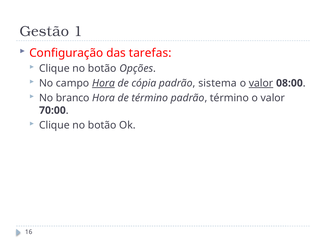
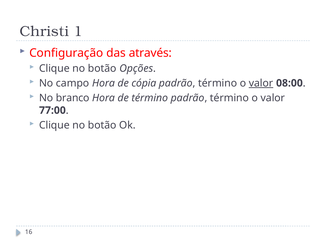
Gestão: Gestão -> Christi (44, 31)
tarefas: tarefas -> através (150, 53)
Hora underline: present -> none (103, 83)
sistema: sistema -> término (218, 83)
70:00: 70:00 -> 77:00 (52, 111)
